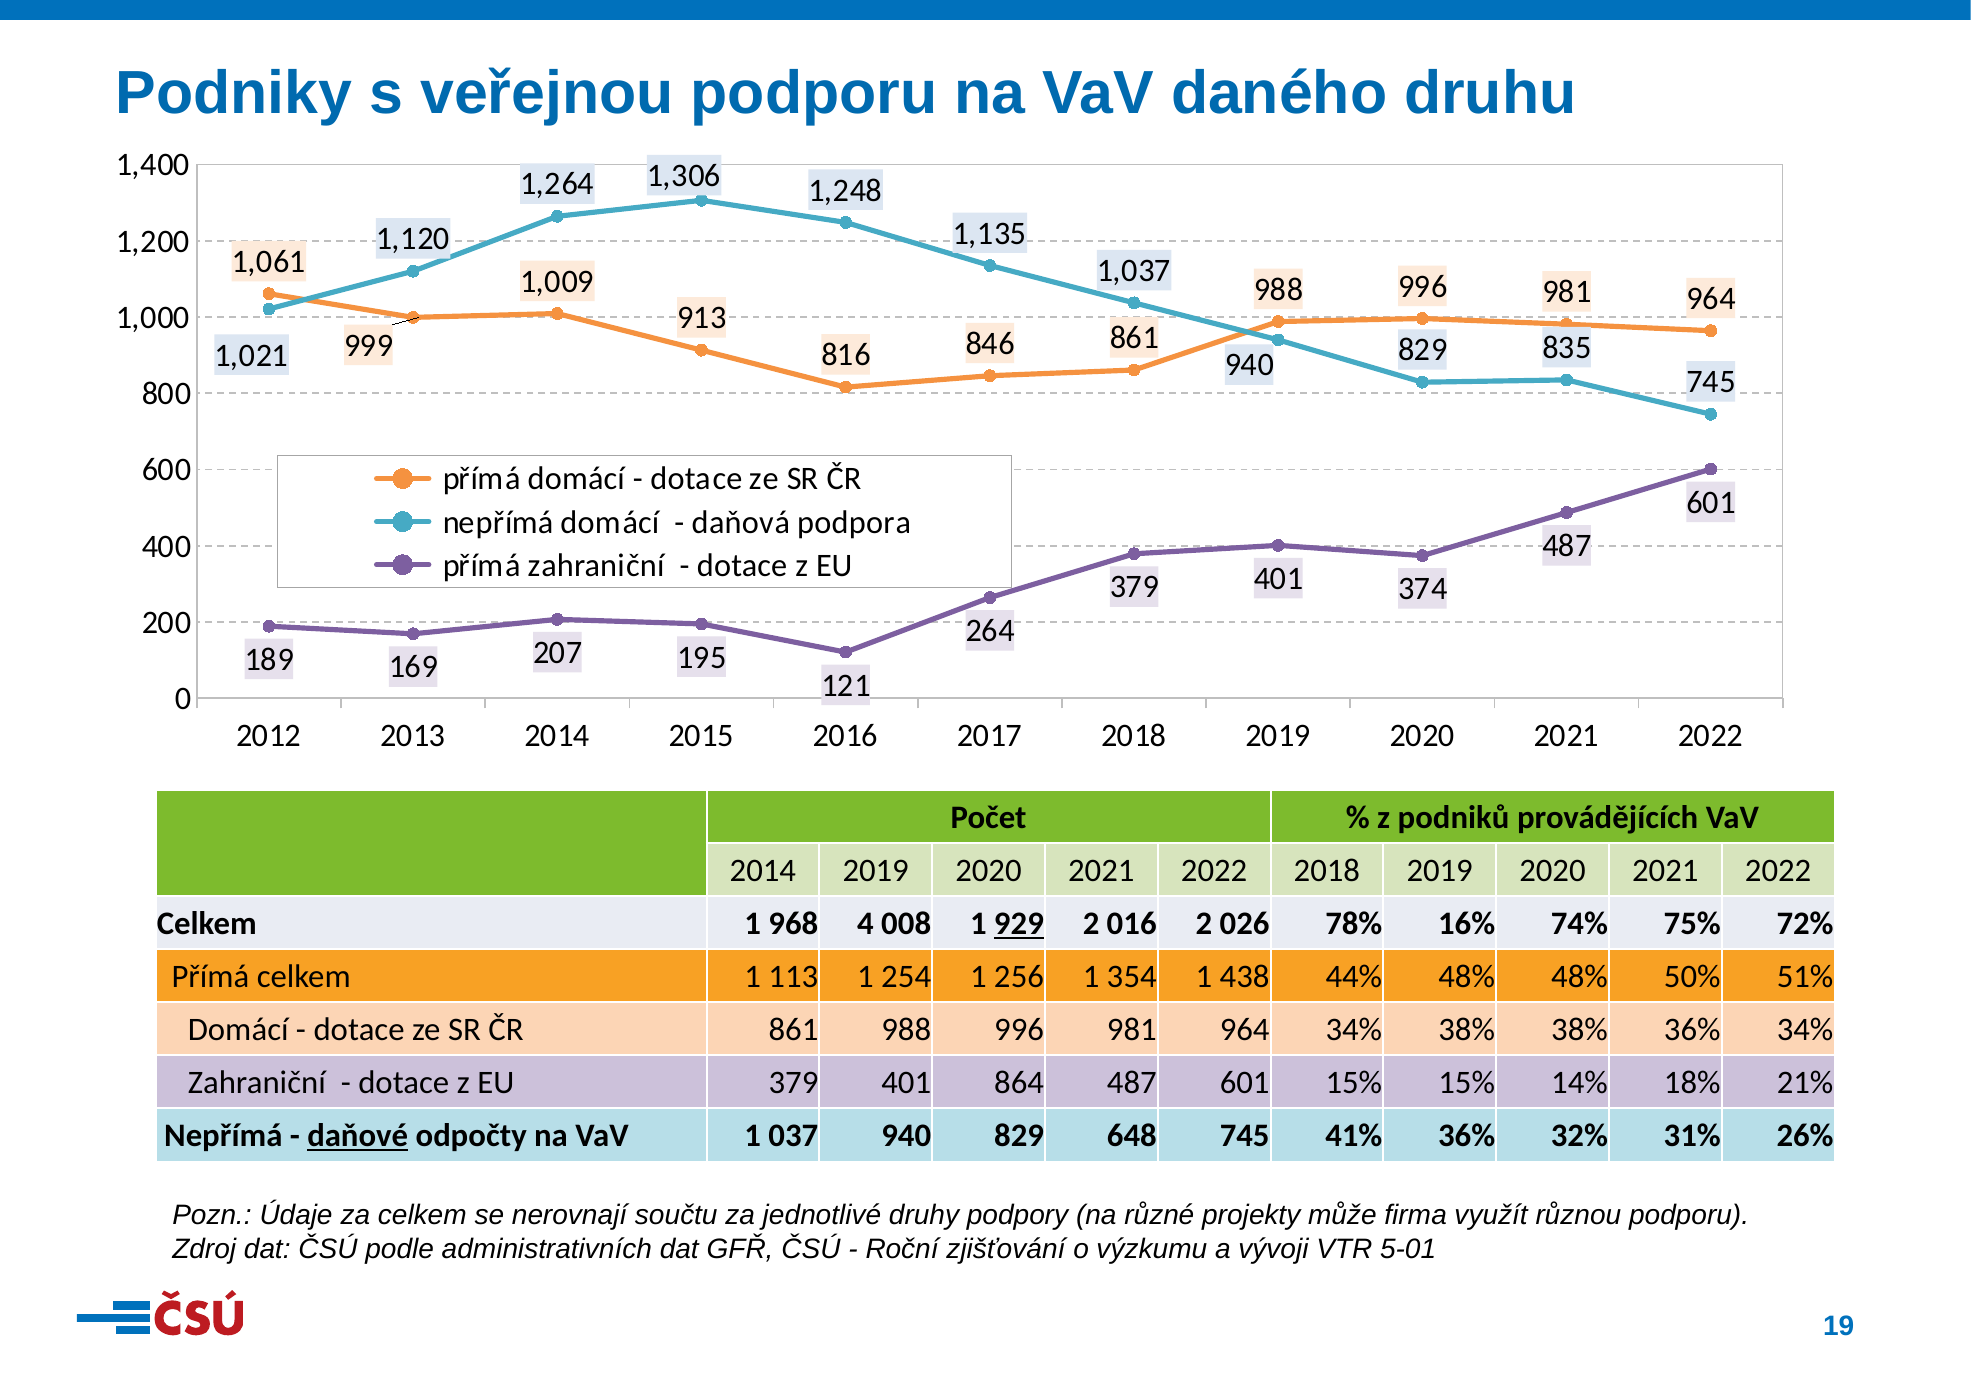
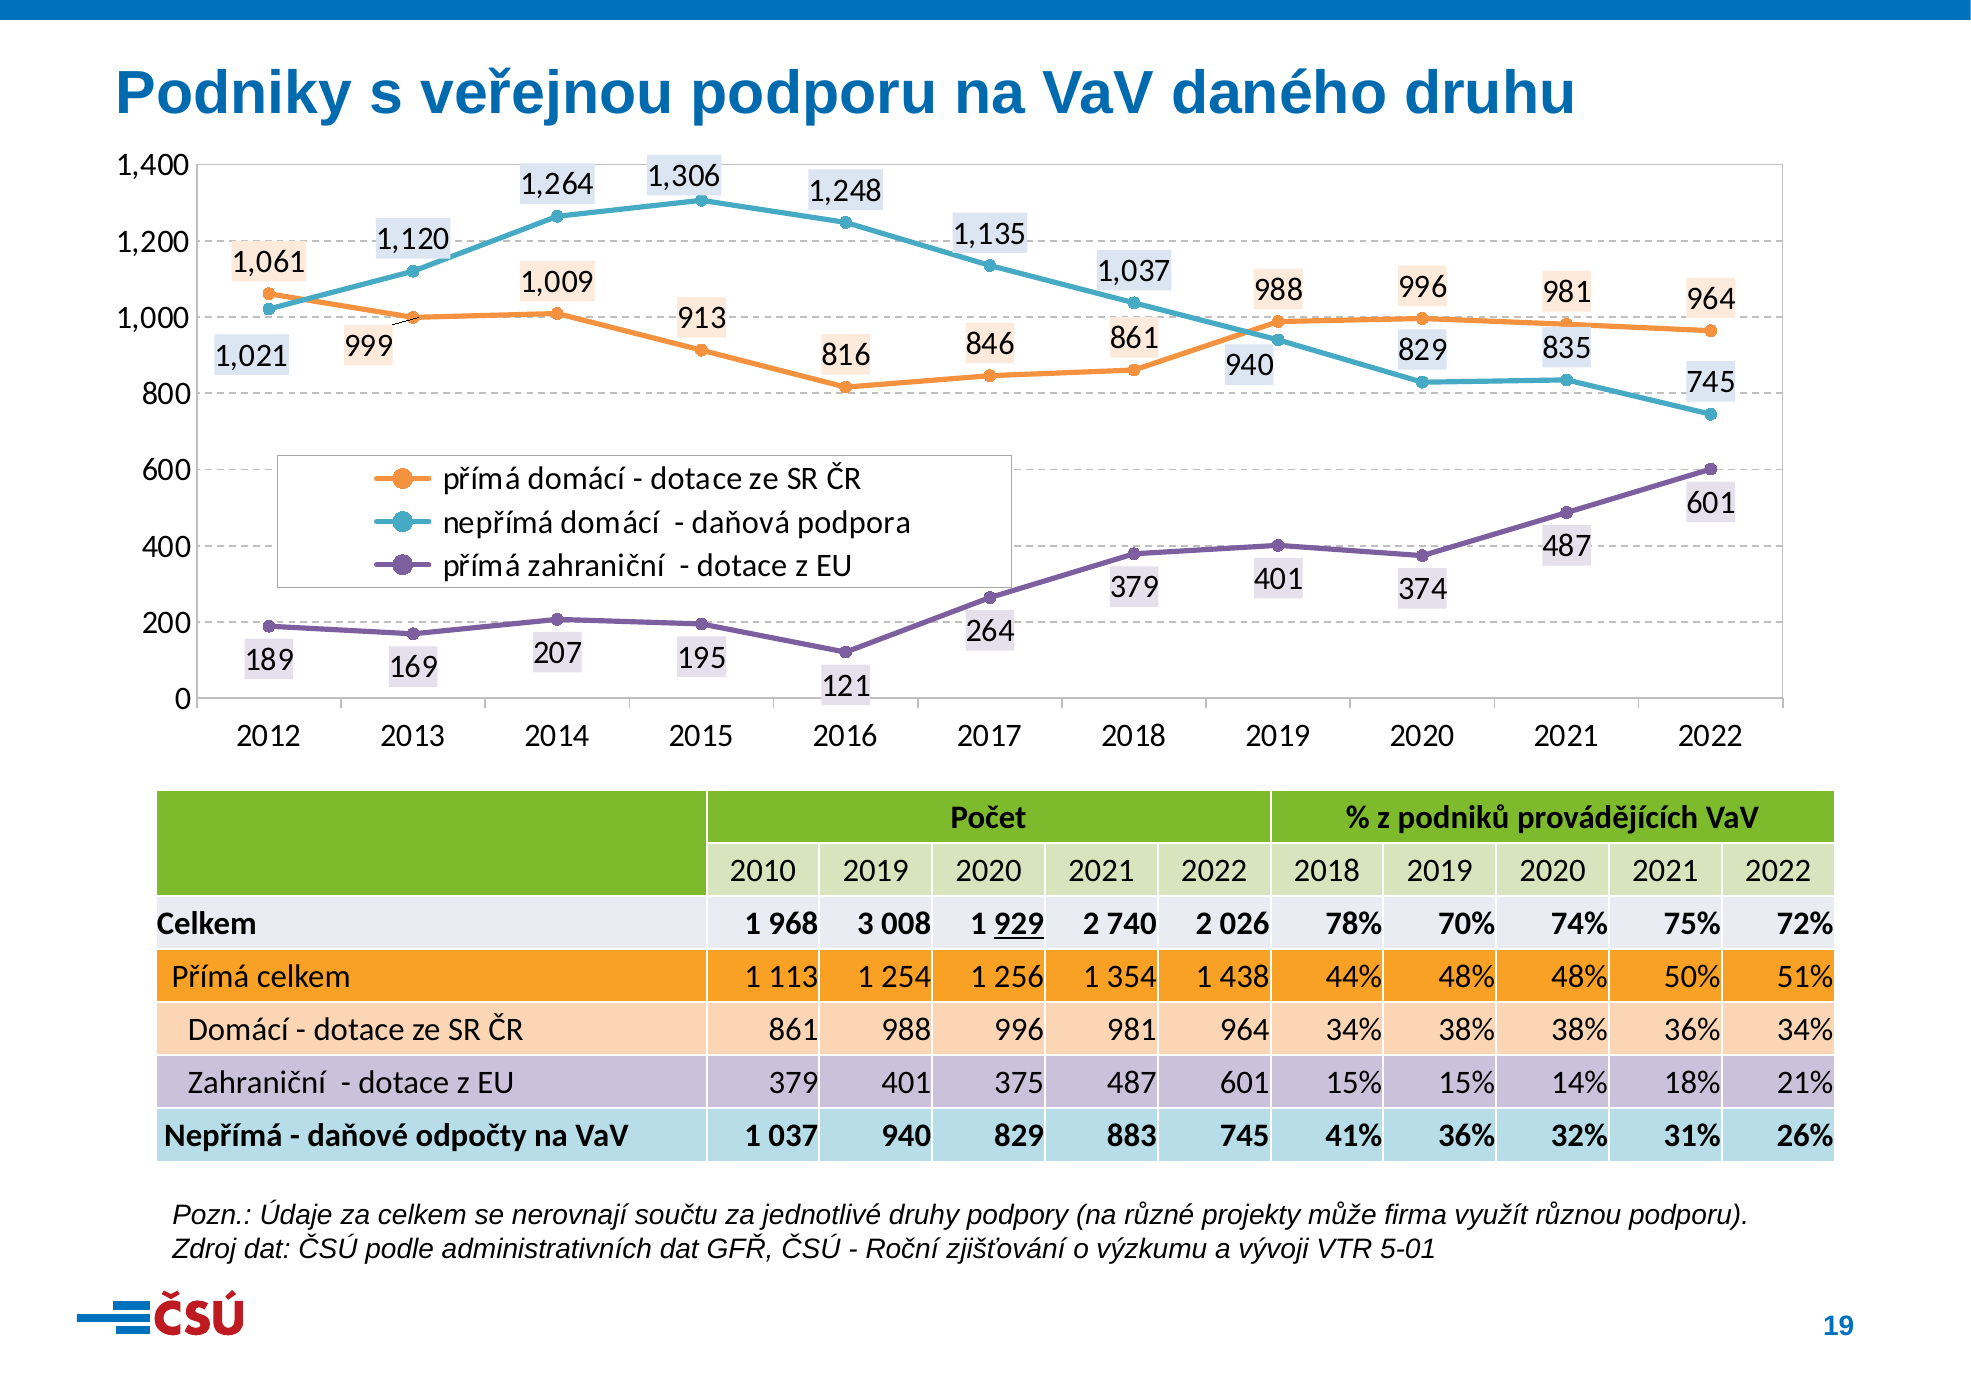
2014: 2014 -> 2010 (763, 870)
4: 4 -> 3 (866, 923)
016: 016 -> 740 (1132, 923)
16%: 16% -> 70% (1467, 923)
864: 864 -> 375 (1019, 1083)
daňové underline: present -> none (358, 1136)
648: 648 -> 883 (1132, 1136)
